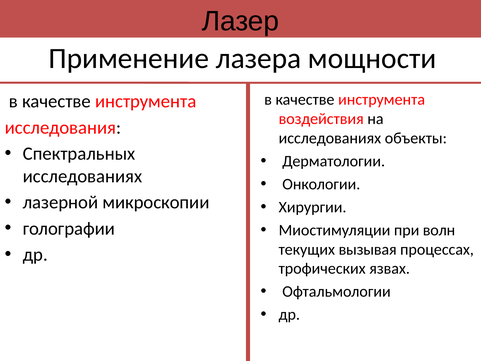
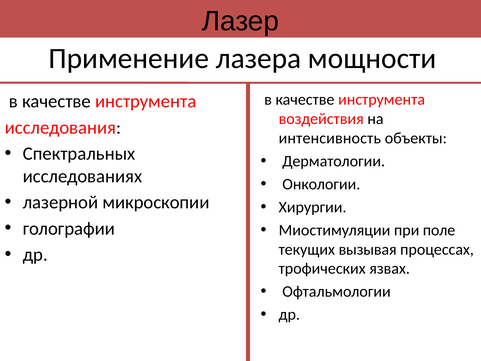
исследованиях: исследованиях -> интенсивность (330, 138)
волн: волн -> поле (439, 230)
